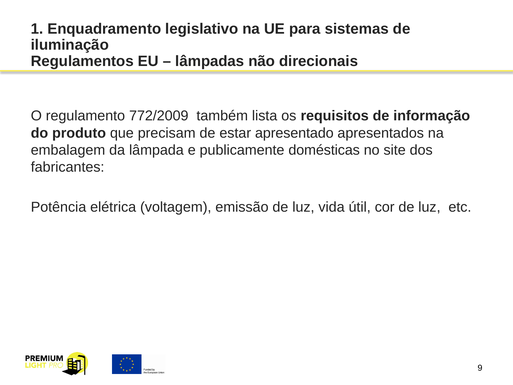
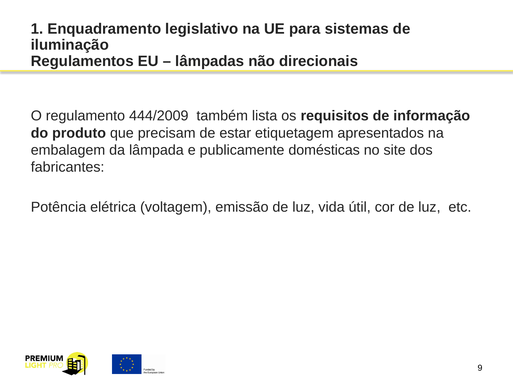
772/2009: 772/2009 -> 444/2009 (159, 116)
apresentado: apresentado -> etiquetagem (294, 133)
